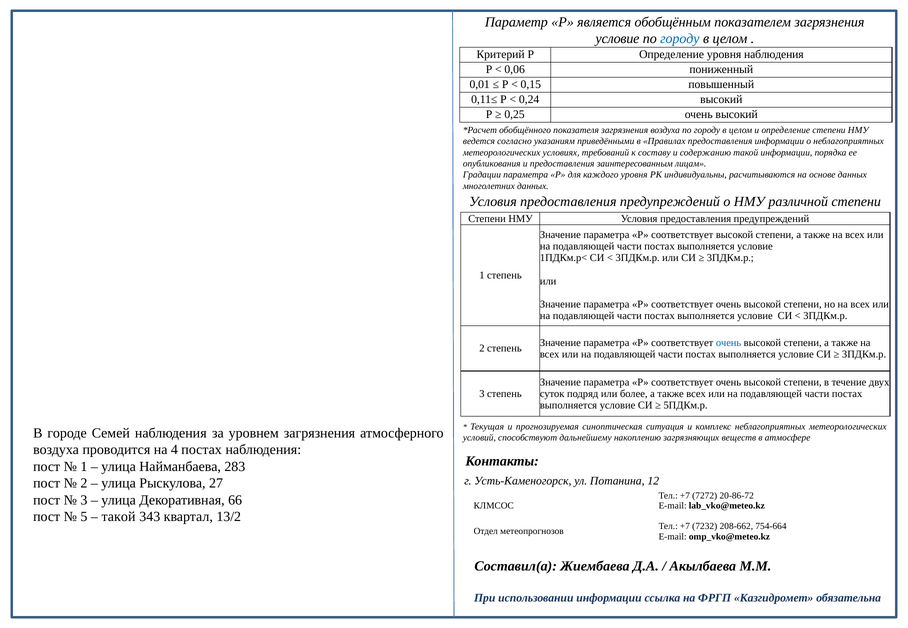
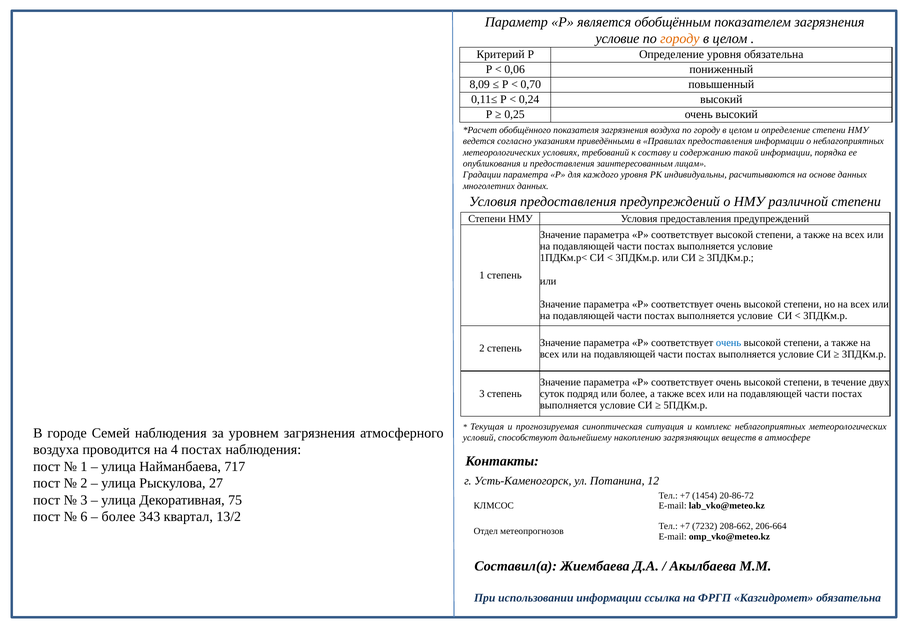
городу colour: blue -> orange (680, 39)
уровня наблюдения: наблюдения -> обязательна (774, 55)
0,01: 0,01 -> 8,09 (480, 85)
0,15: 0,15 -> 0,70 (531, 85)
283: 283 -> 717 (235, 467)
7272: 7272 -> 1454 (705, 496)
66: 66 -> 75 (235, 501)
5: 5 -> 6 (84, 517)
такой: такой -> более (119, 517)
754-664: 754-664 -> 206-664 (771, 527)
